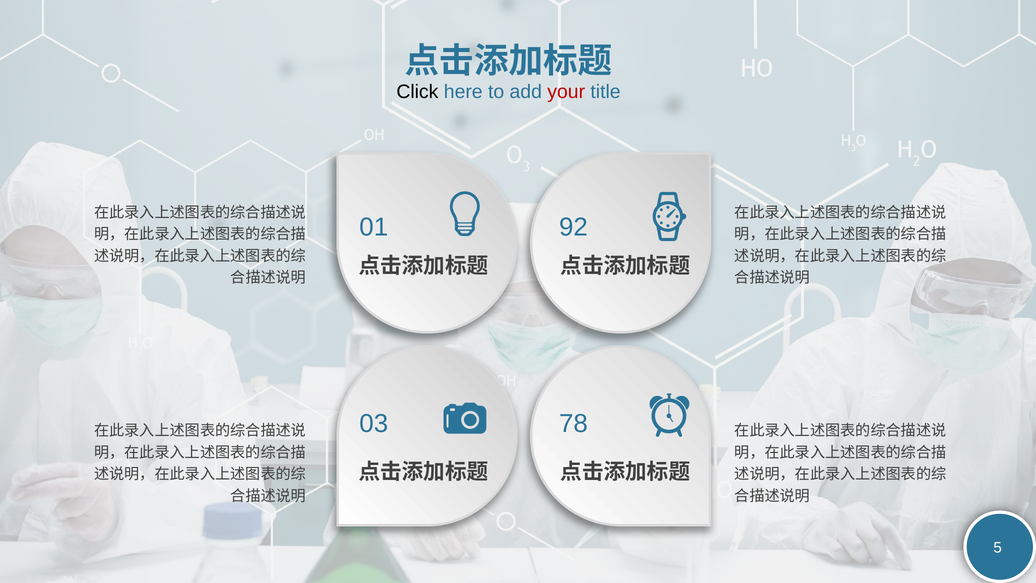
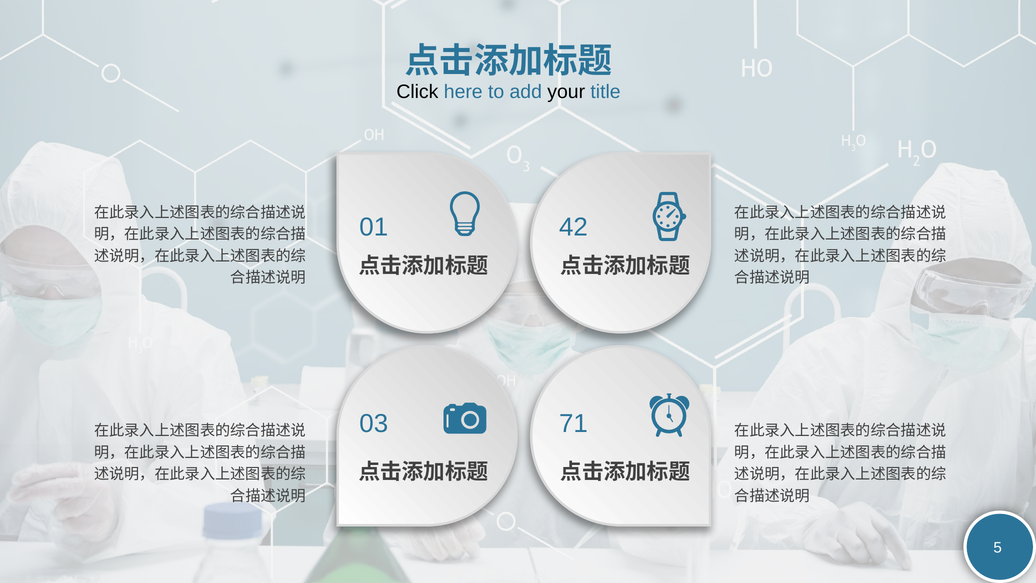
your colour: red -> black (566, 92)
92: 92 -> 42 (573, 227)
78: 78 -> 71 (573, 424)
